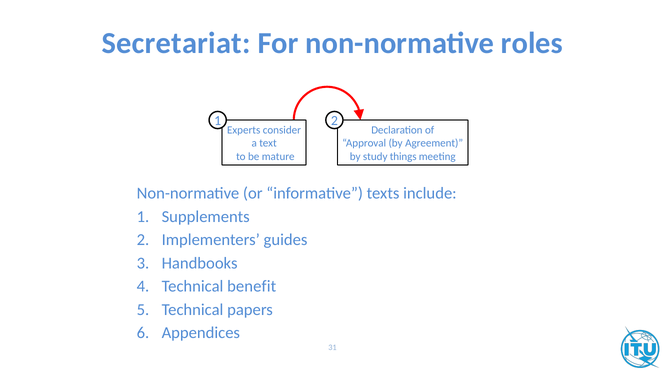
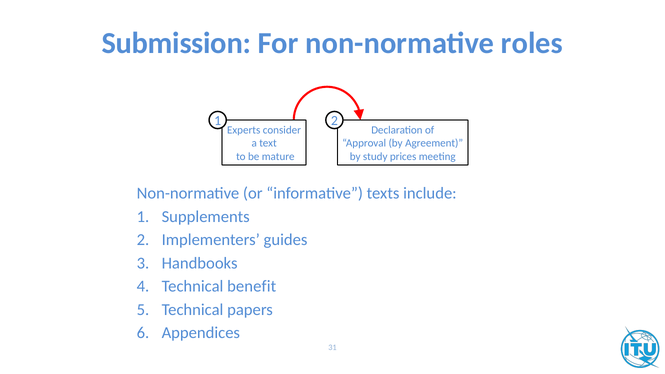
Secretariat: Secretariat -> Submission (176, 43)
things: things -> prices (403, 157)
